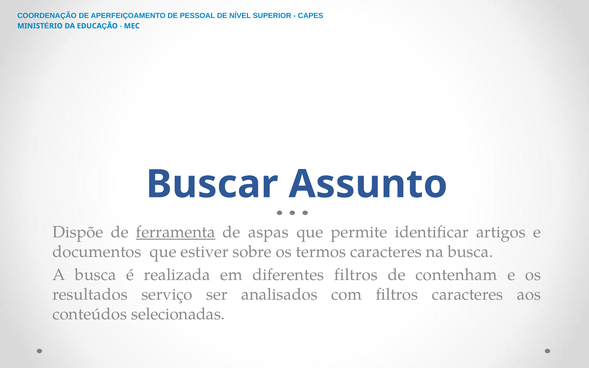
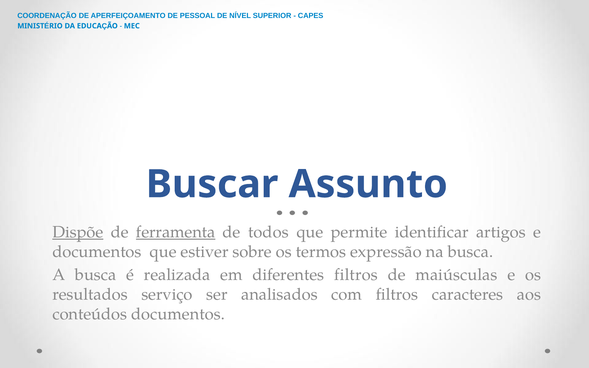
Dispõe underline: none -> present (78, 232)
aspas: aspas -> todos (268, 232)
termos caracteres: caracteres -> expressão (386, 252)
contenham: contenham -> maiúsculas (457, 275)
conteúdos selecionadas: selecionadas -> documentos (178, 314)
